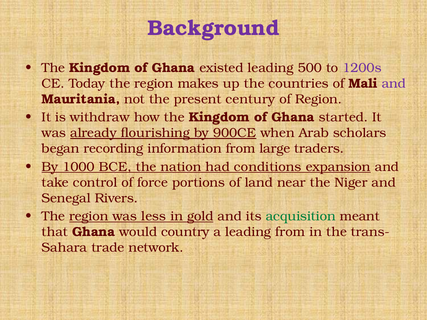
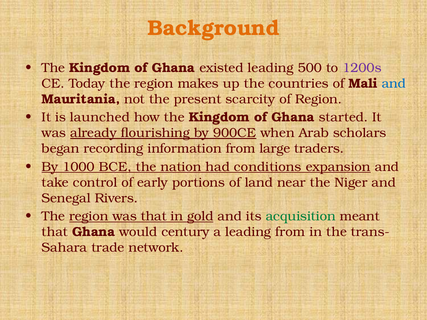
Background colour: purple -> orange (213, 28)
and colour: purple -> blue (394, 83)
century: century -> scarcity (250, 99)
withdraw: withdraw -> launched (100, 117)
force: force -> early (153, 183)
was less: less -> that (154, 216)
country: country -> century (185, 232)
